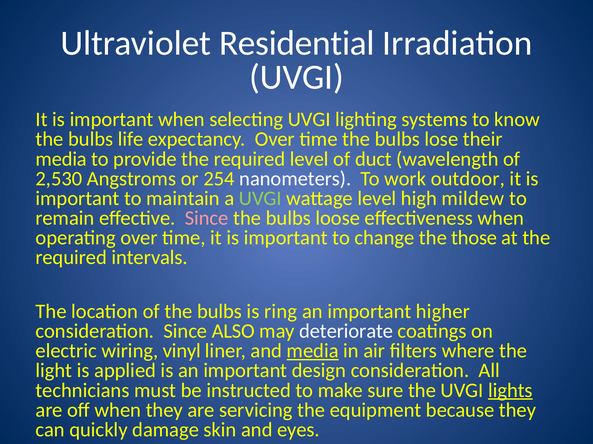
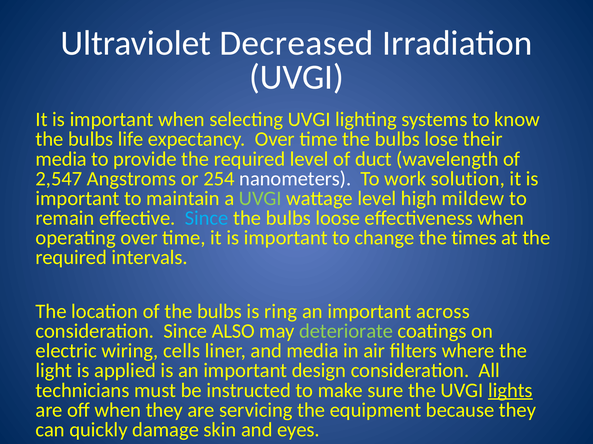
Residential: Residential -> Decreased (297, 43)
2,530: 2,530 -> 2,547 (59, 179)
outdoor: outdoor -> solution (468, 179)
Since colour: pink -> light blue (207, 218)
those: those -> times (474, 238)
higher: higher -> across (443, 312)
deteriorate colour: white -> light green (346, 332)
vinyl: vinyl -> cells (182, 351)
media underline: present -> none (313, 351)
